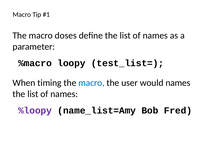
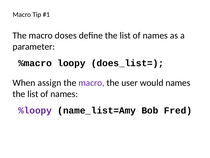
test_list=: test_list= -> does_list= (127, 63)
timing: timing -> assign (49, 82)
macro colour: blue -> purple (91, 82)
